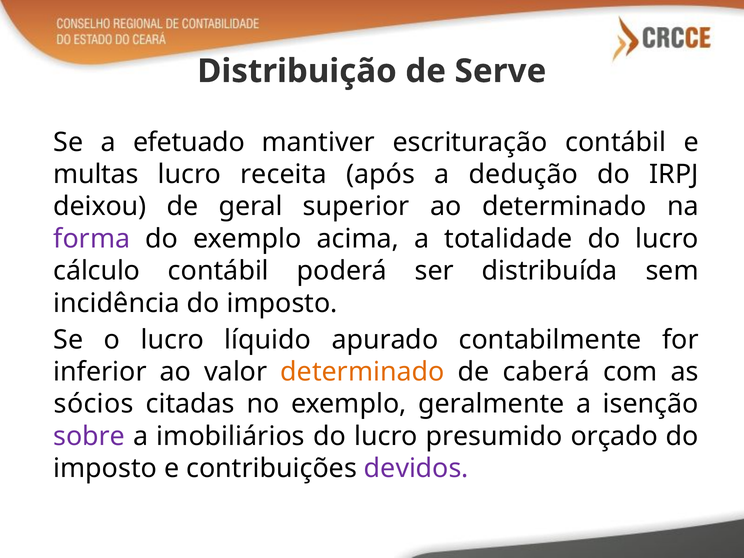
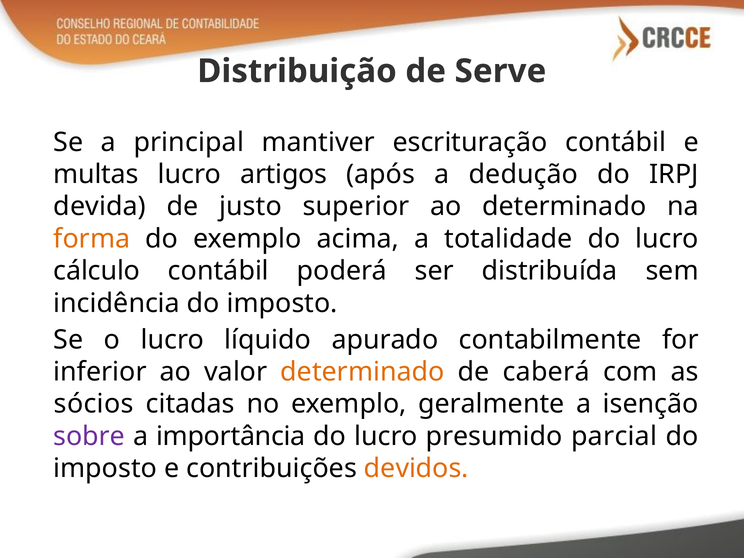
efetuado: efetuado -> principal (189, 142)
receita: receita -> artigos (284, 174)
deixou: deixou -> devida (100, 207)
geral: geral -> justo (251, 207)
forma colour: purple -> orange (92, 239)
imobiliários: imobiliários -> importância (231, 436)
orçado: orçado -> parcial (614, 436)
devidos colour: purple -> orange (416, 469)
